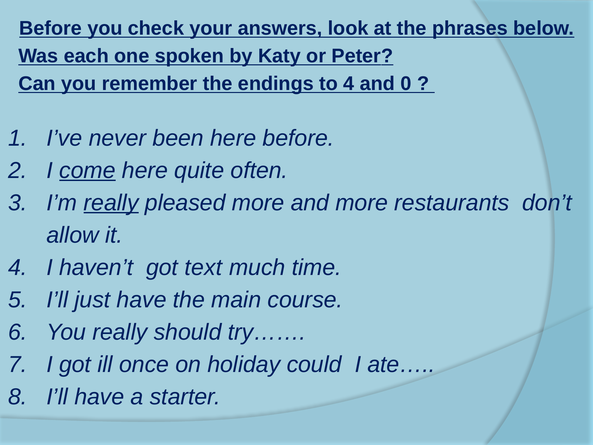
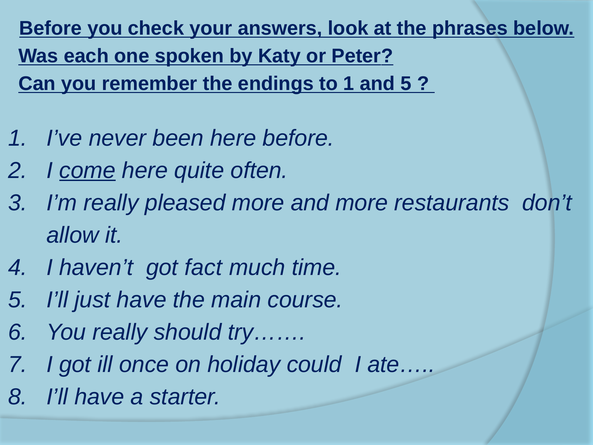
to 4: 4 -> 1 (349, 84)
and 0: 0 -> 5 (406, 84)
really underline: present -> none (111, 203)
text: text -> fact (203, 267)
